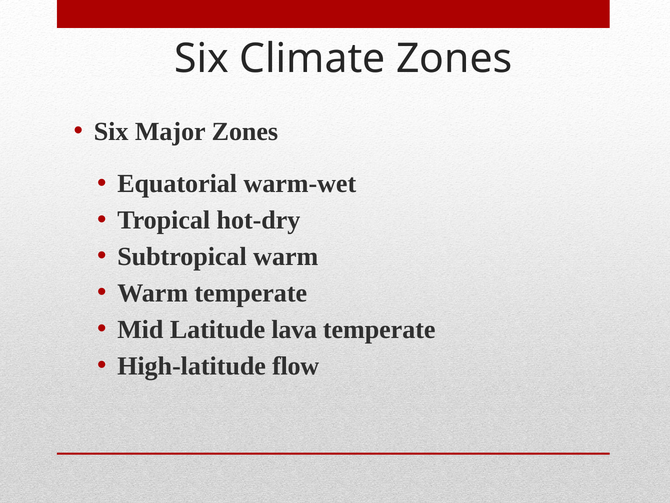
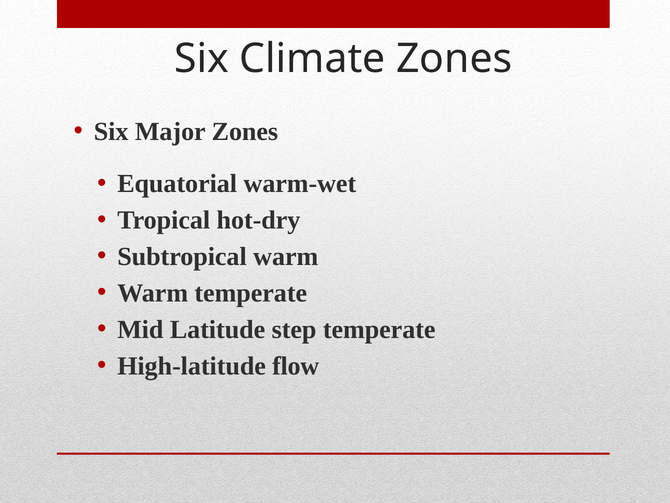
lava: lava -> step (294, 329)
